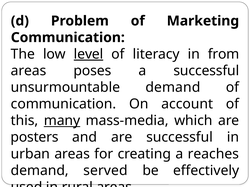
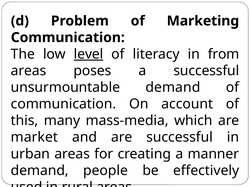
many underline: present -> none (62, 121)
posters: posters -> market (34, 138)
reaches: reaches -> manner (213, 154)
served: served -> people (106, 171)
